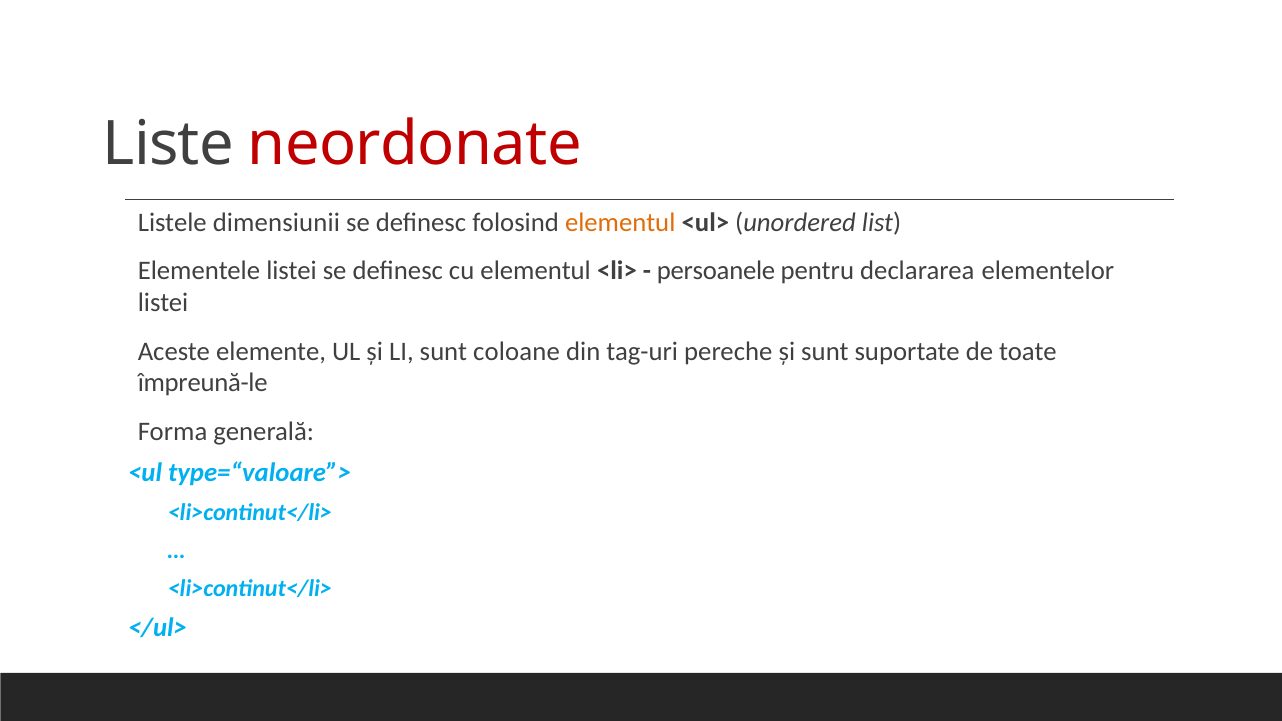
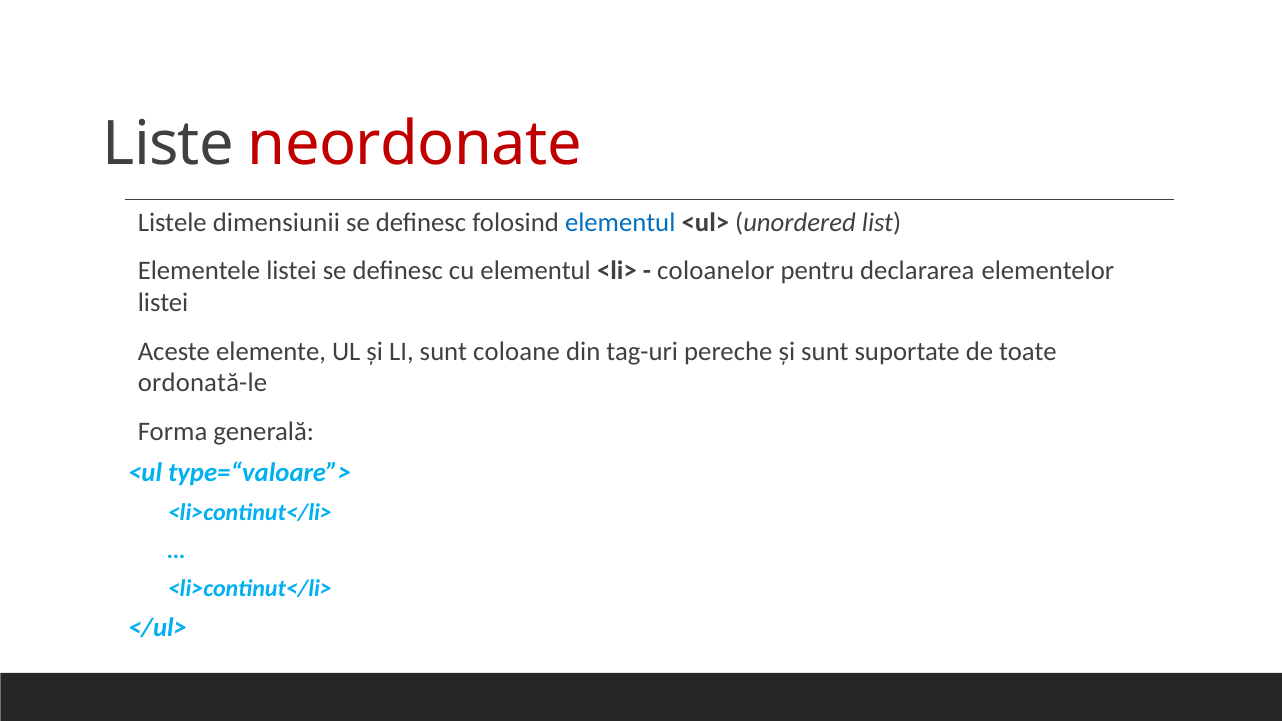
elementul colour: orange -> blue (620, 223)
persoanele: persoanele -> coloanelor (716, 271)
împreună-le: împreună-le -> ordonată-le (202, 383)
